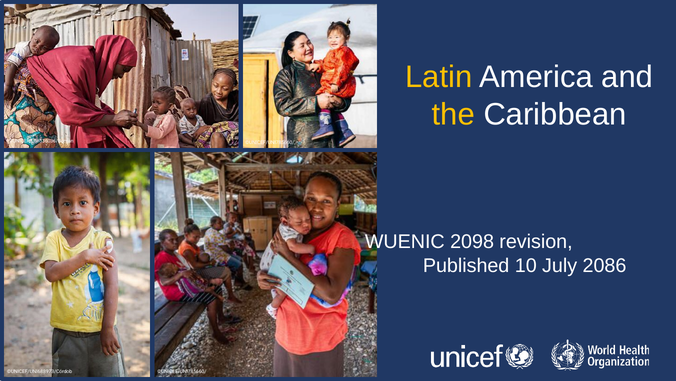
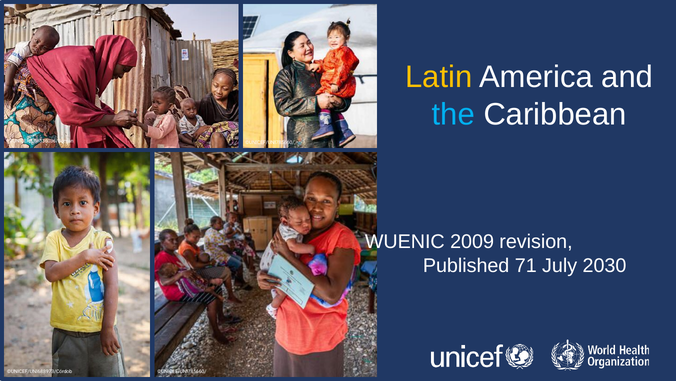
the colour: yellow -> light blue (453, 114)
2098: 2098 -> 2009 (472, 241)
10: 10 -> 71 (526, 265)
2086: 2086 -> 2030 (604, 265)
